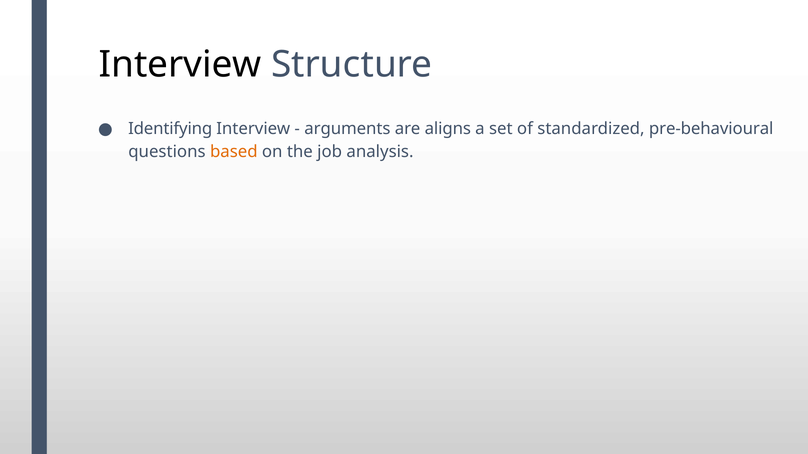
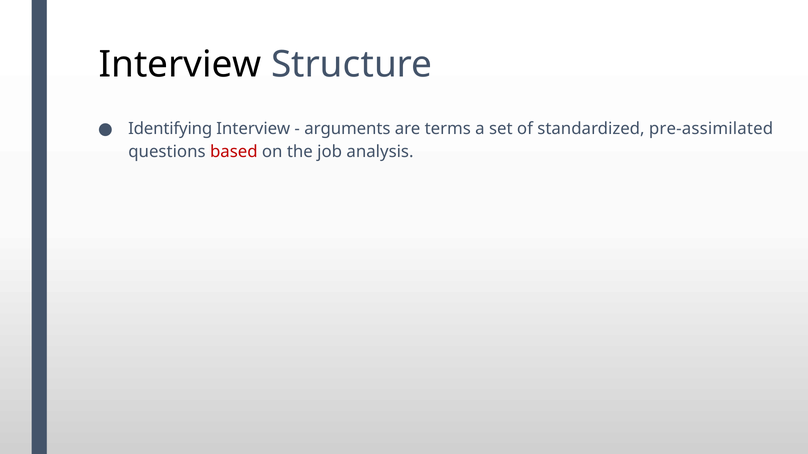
aligns: aligns -> terms (448, 129)
pre-behavioural: pre-behavioural -> pre-assimilated (711, 129)
based colour: orange -> red (234, 152)
